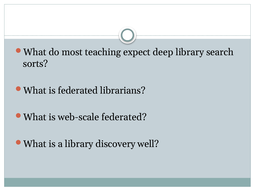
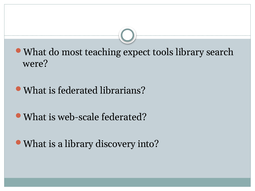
deep: deep -> tools (163, 52)
sorts: sorts -> were (35, 64)
well: well -> into (148, 144)
